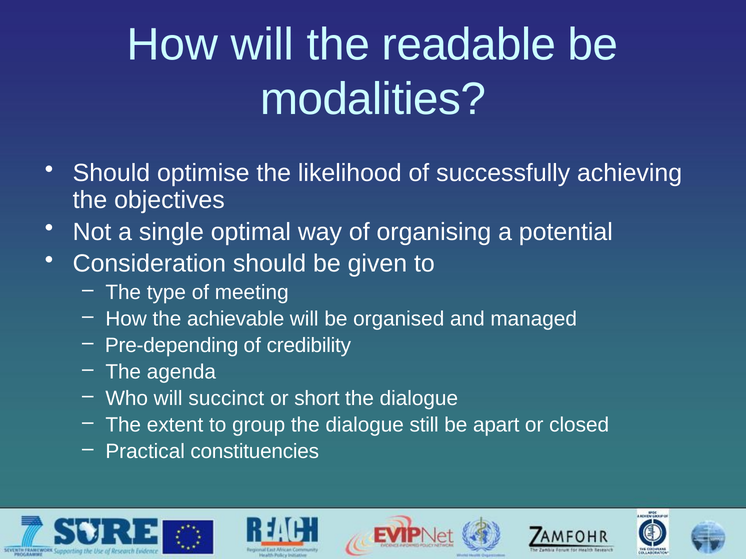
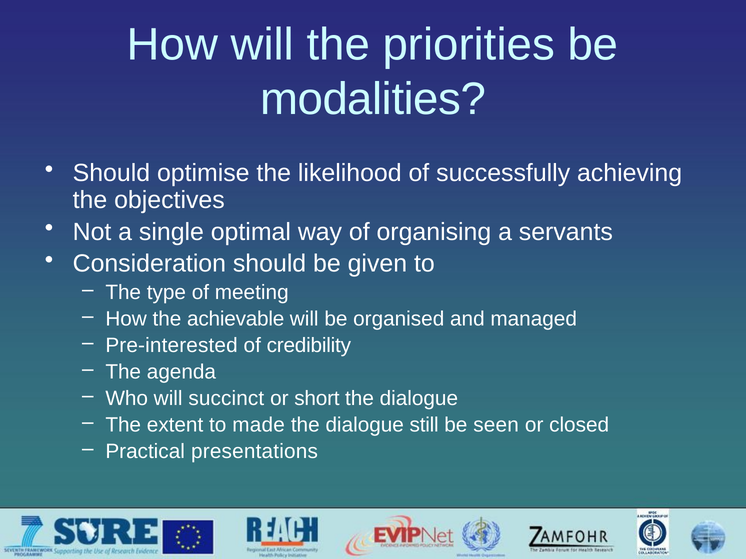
readable: readable -> priorities (469, 45)
potential: potential -> servants (566, 232)
Pre-depending: Pre-depending -> Pre-interested (172, 346)
group: group -> made (259, 425)
apart: apart -> seen (496, 425)
constituencies: constituencies -> presentations (255, 452)
